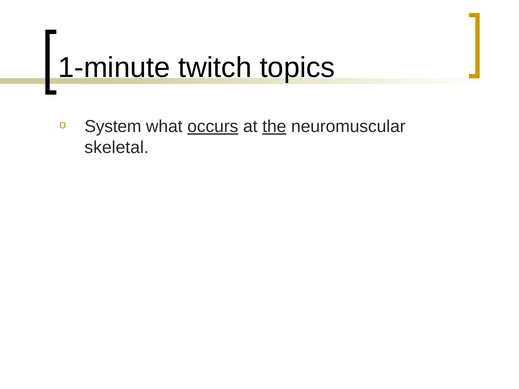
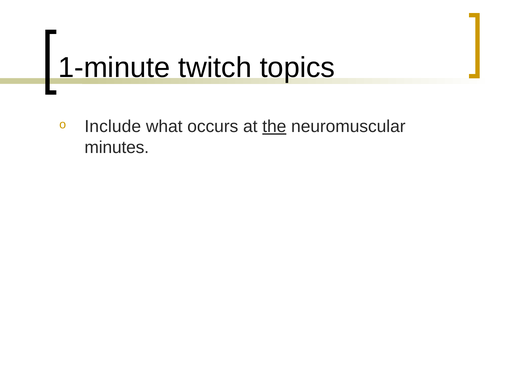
System: System -> Include (113, 127)
occurs underline: present -> none (213, 127)
skeletal: skeletal -> minutes (117, 147)
